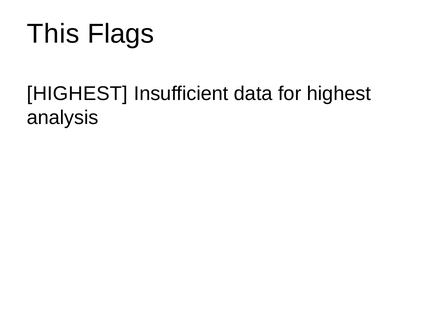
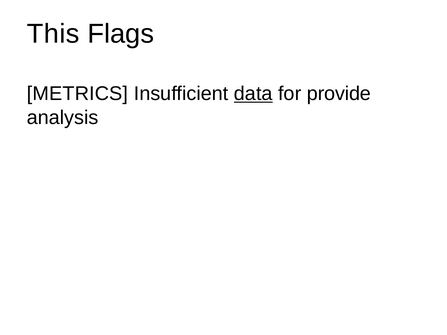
HIGHEST: HIGHEST -> METRICS (77, 94)
data underline: none -> present (253, 94)
for highest: highest -> provide (339, 94)
